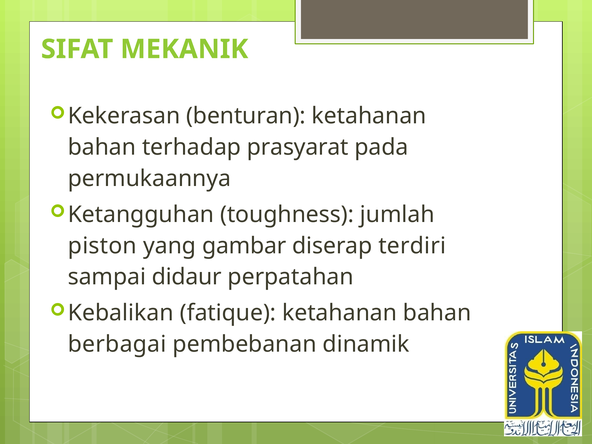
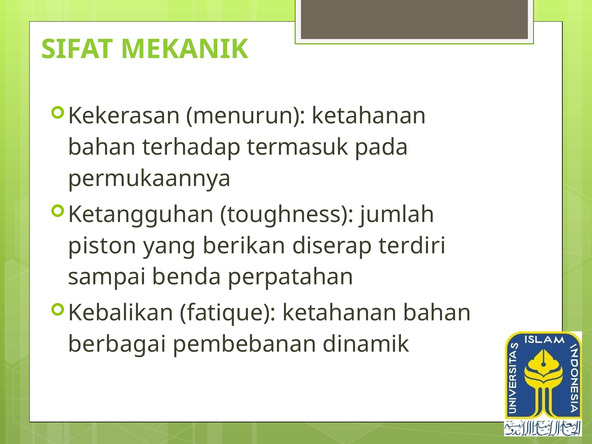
benturan: benturan -> menurun (246, 116)
prasyarat: prasyarat -> termasuk (298, 147)
gambar: gambar -> berikan (244, 246)
didaur: didaur -> benda (187, 277)
